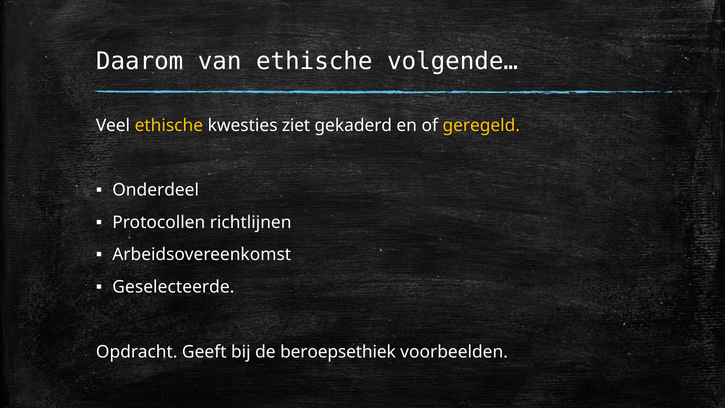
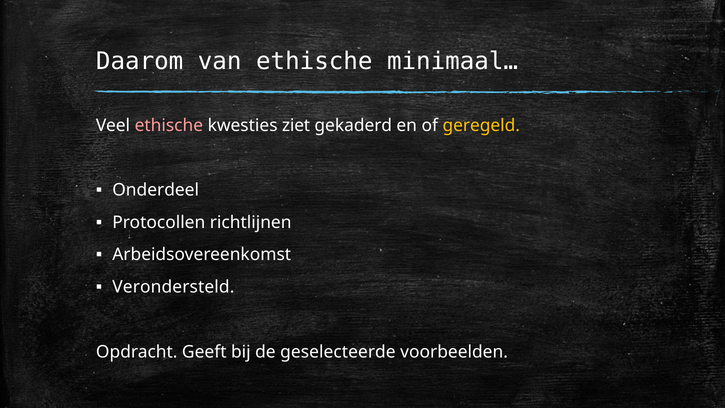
volgende…: volgende… -> minimaal… (453, 61)
ethische colour: yellow -> pink (169, 125)
Geselecteerde: Geselecteerde -> Verondersteld (173, 287)
beroepsethiek: beroepsethiek -> geselecteerde (338, 352)
